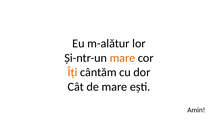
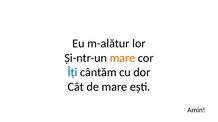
Îți colour: orange -> blue (72, 73)
